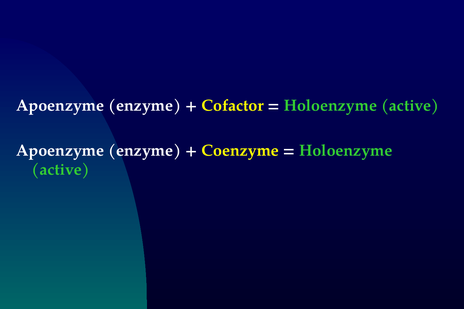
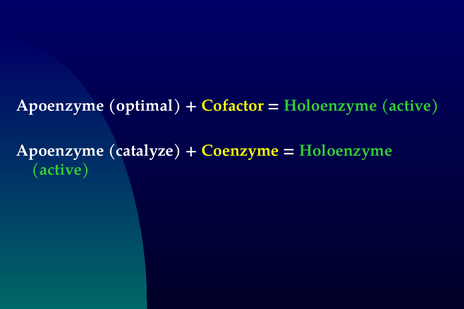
enzyme: enzyme -> optimal (145, 106)
enzyme: enzyme -> catalyze (145, 151)
